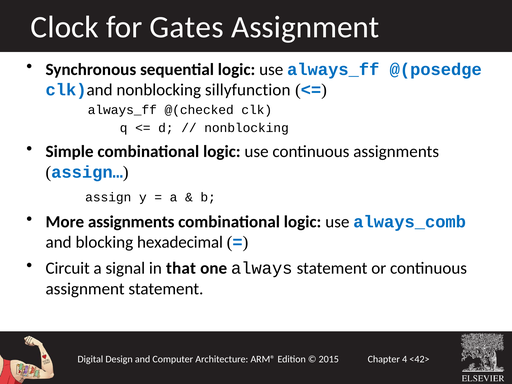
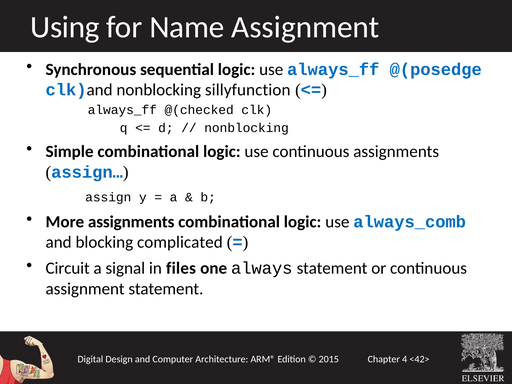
Clock: Clock -> Using (65, 27)
Gates: Gates -> Name (187, 27)
hexadecimal: hexadecimal -> complicated (180, 242)
that: that -> files (181, 268)
